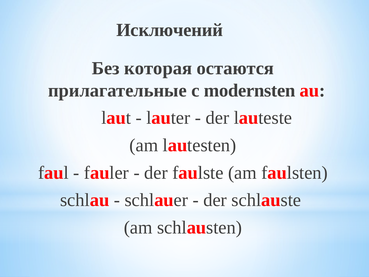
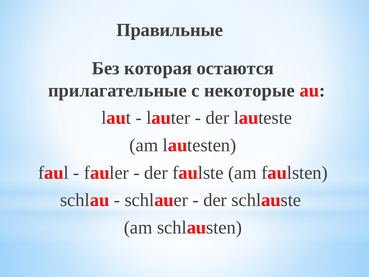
Исключений: Исключений -> Правильные (170, 30)
modernsten: modernsten -> некоторые (249, 90)
